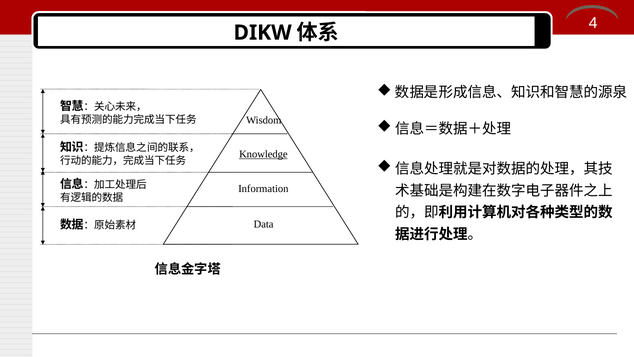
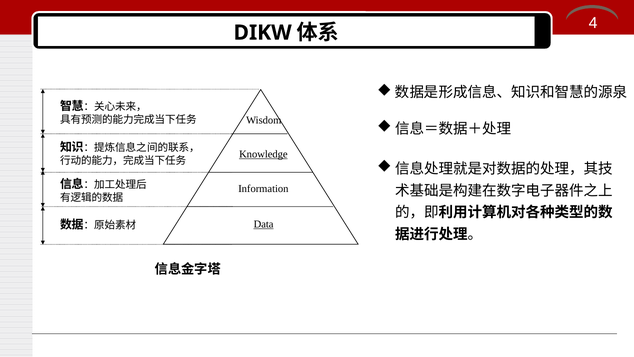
Data underline: none -> present (264, 224)
